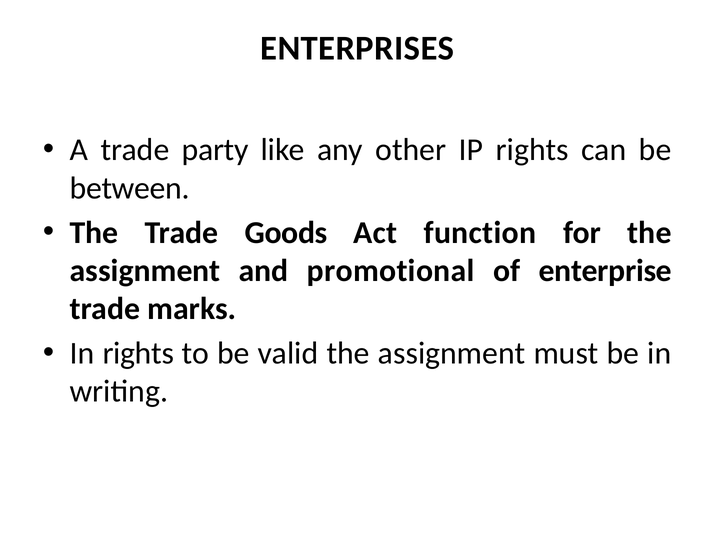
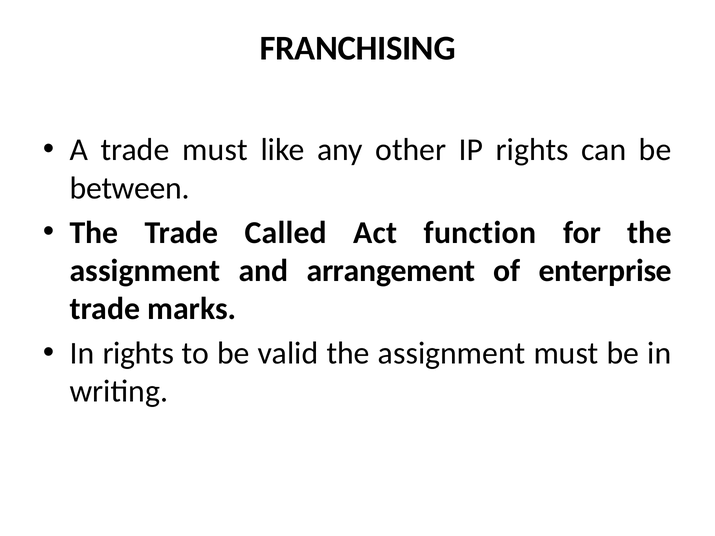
ENTERPRISES: ENTERPRISES -> FRANCHISING (358, 48)
trade party: party -> must (215, 150)
Goods: Goods -> Called (286, 233)
promotional: promotional -> arrangement (391, 271)
